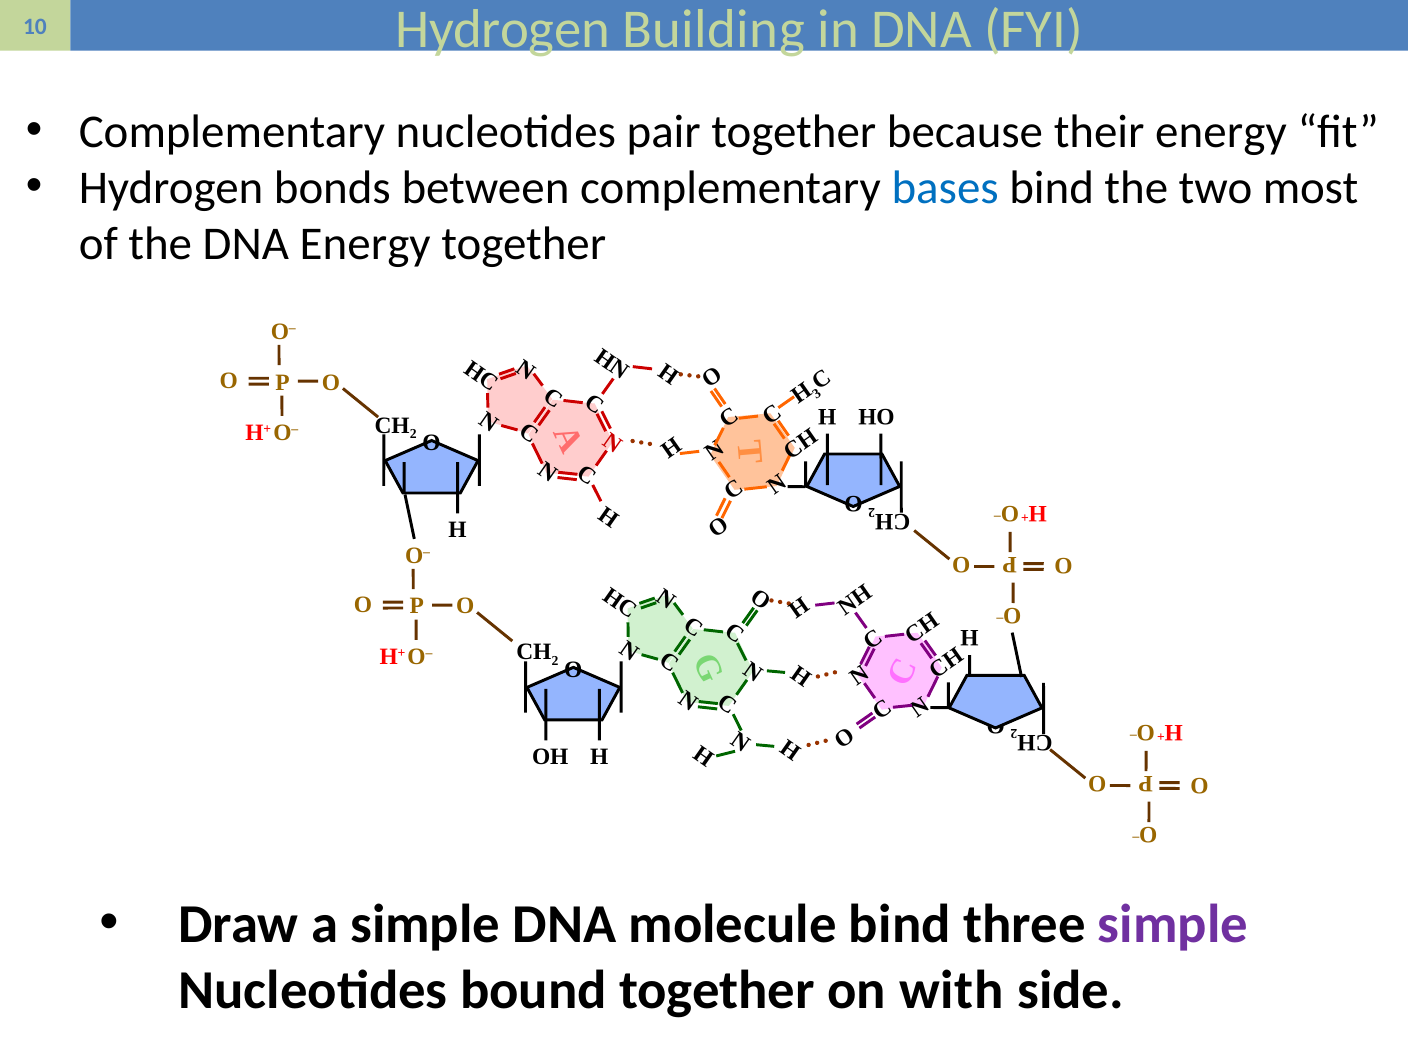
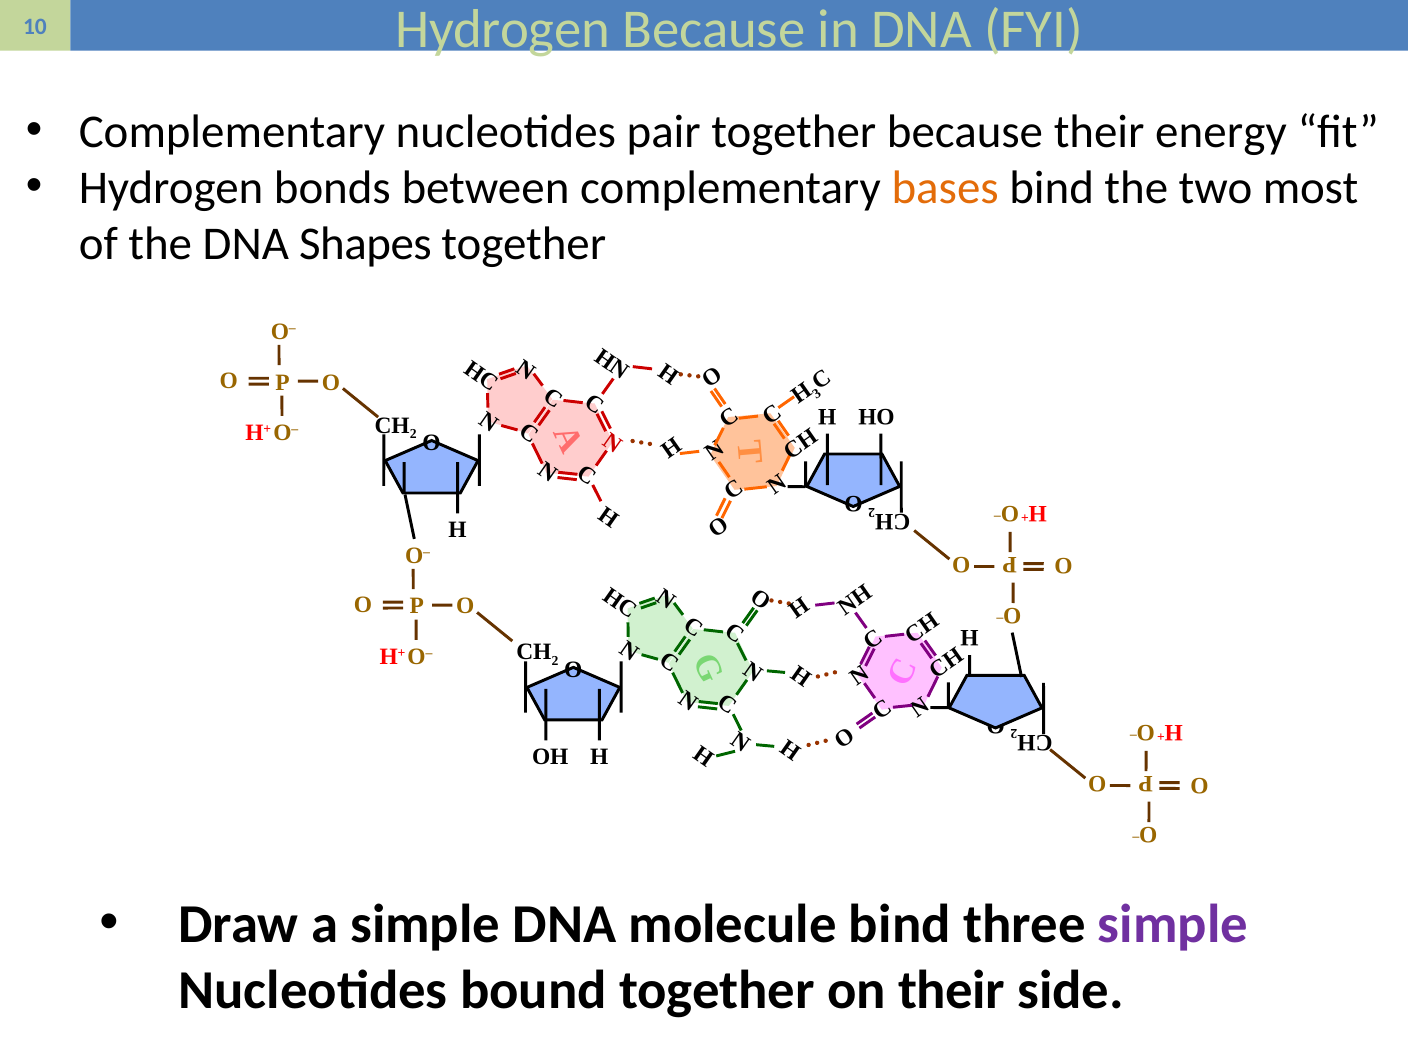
Hydrogen Building: Building -> Because (714, 29)
bases colour: blue -> orange (945, 188)
DNA Energy: Energy -> Shapes (365, 244)
on with: with -> their (952, 990)
